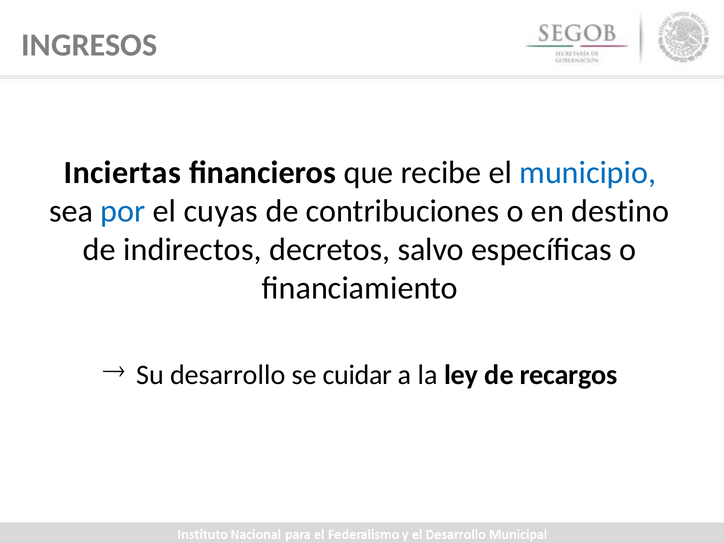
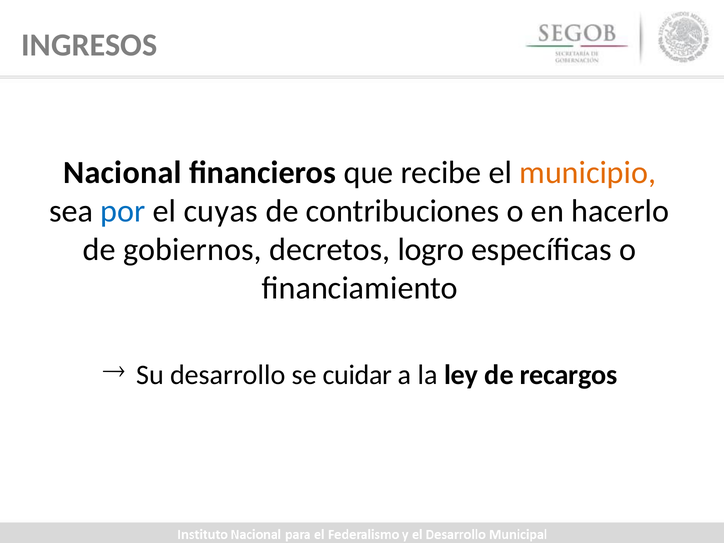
Inciertas: Inciertas -> Nacional (122, 172)
municipio colour: blue -> orange (588, 172)
destino: destino -> hacerlo (620, 211)
indirectos: indirectos -> gobiernos (192, 250)
salvo: salvo -> logro (431, 250)
